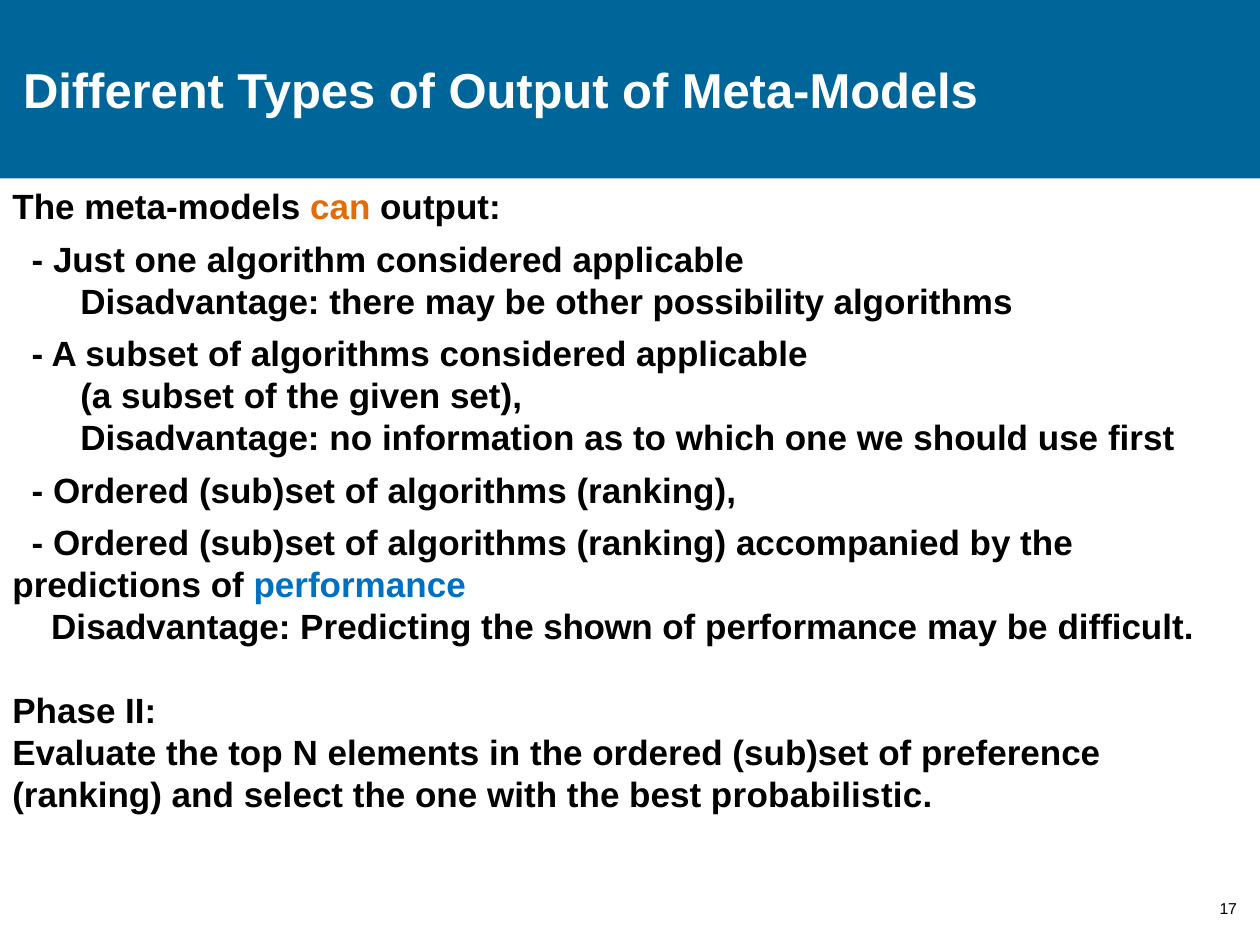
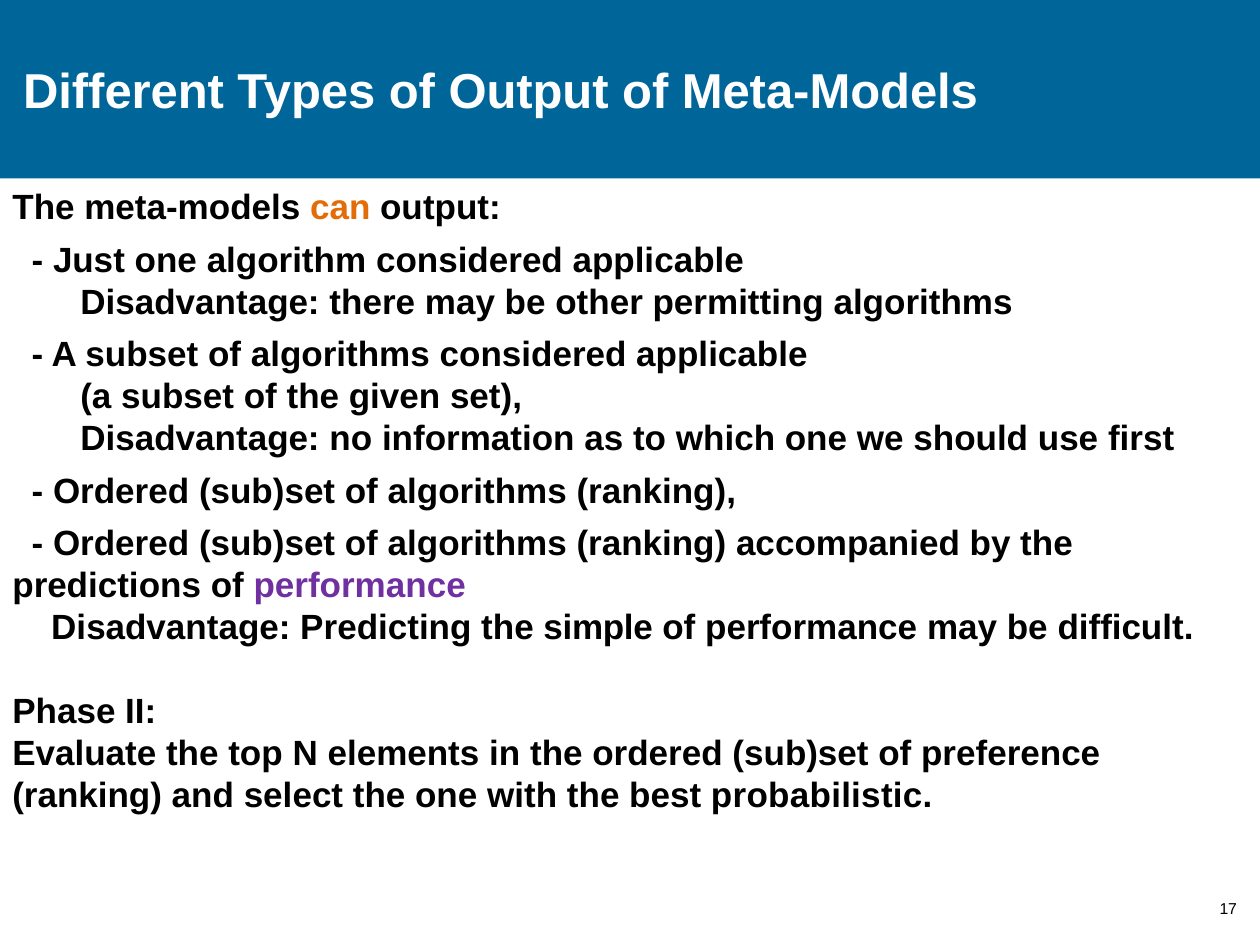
possibility: possibility -> permitting (738, 303)
performance colour: blue -> purple (360, 586)
shown: shown -> simple (598, 628)
